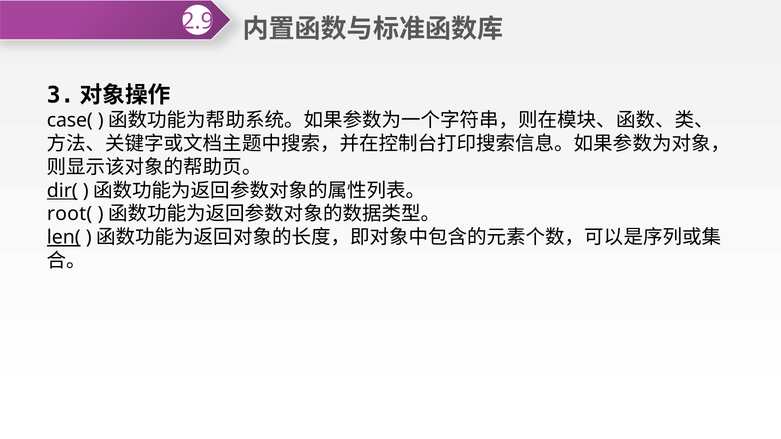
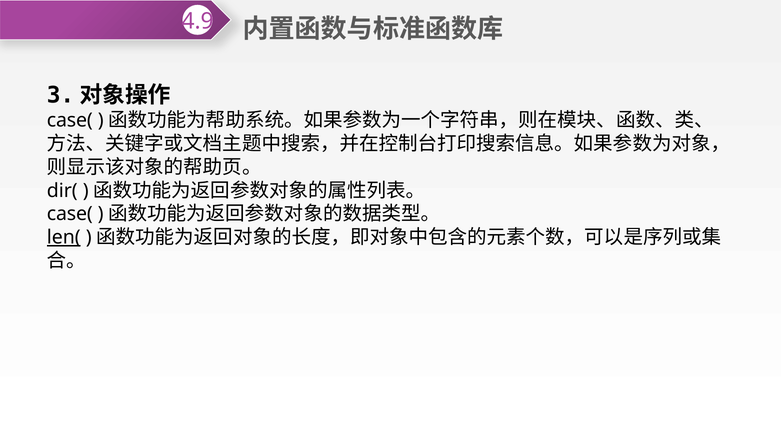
2.9: 2.9 -> 4.9 (198, 21)
dir( underline: present -> none (62, 191)
root(: root( -> case( (70, 214)
